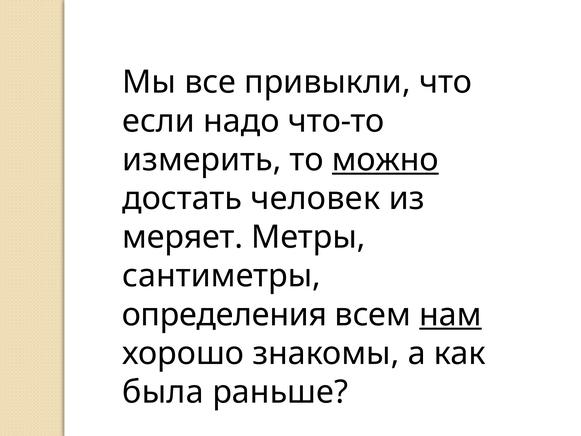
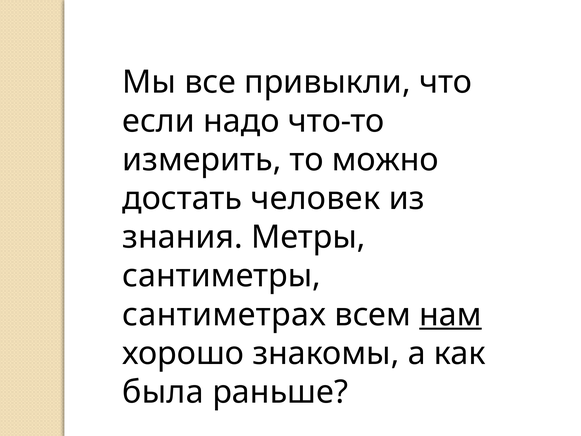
можно underline: present -> none (385, 160)
меряет: меряет -> знания (183, 237)
определения: определения -> сантиметрах (224, 315)
